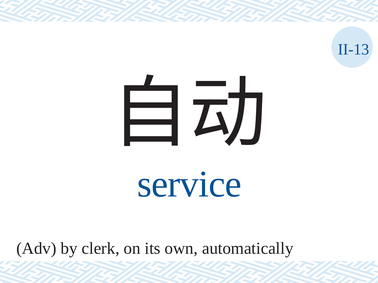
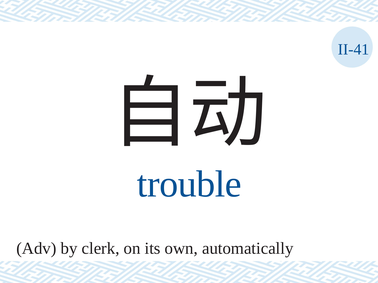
II-13: II-13 -> II-41 (354, 50)
service: service -> trouble (189, 184)
